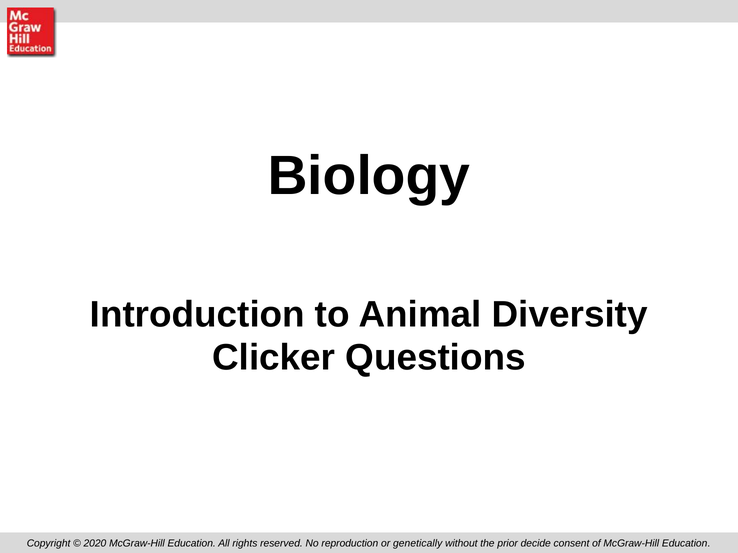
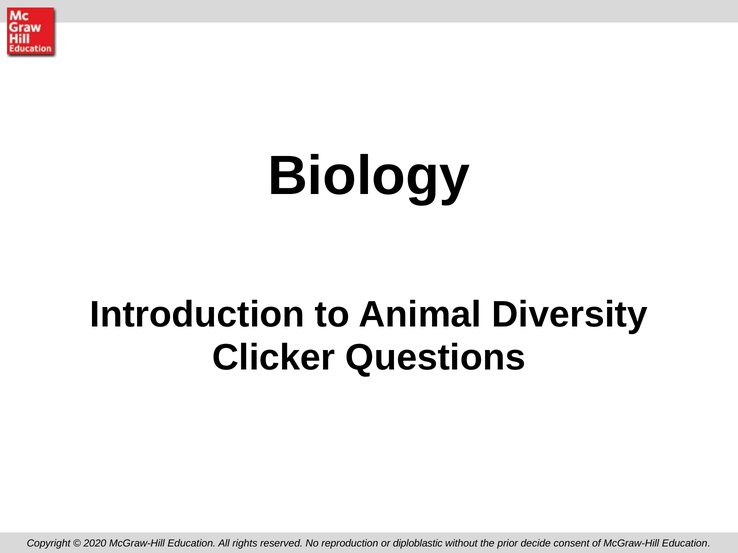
genetically: genetically -> diploblastic (418, 544)
